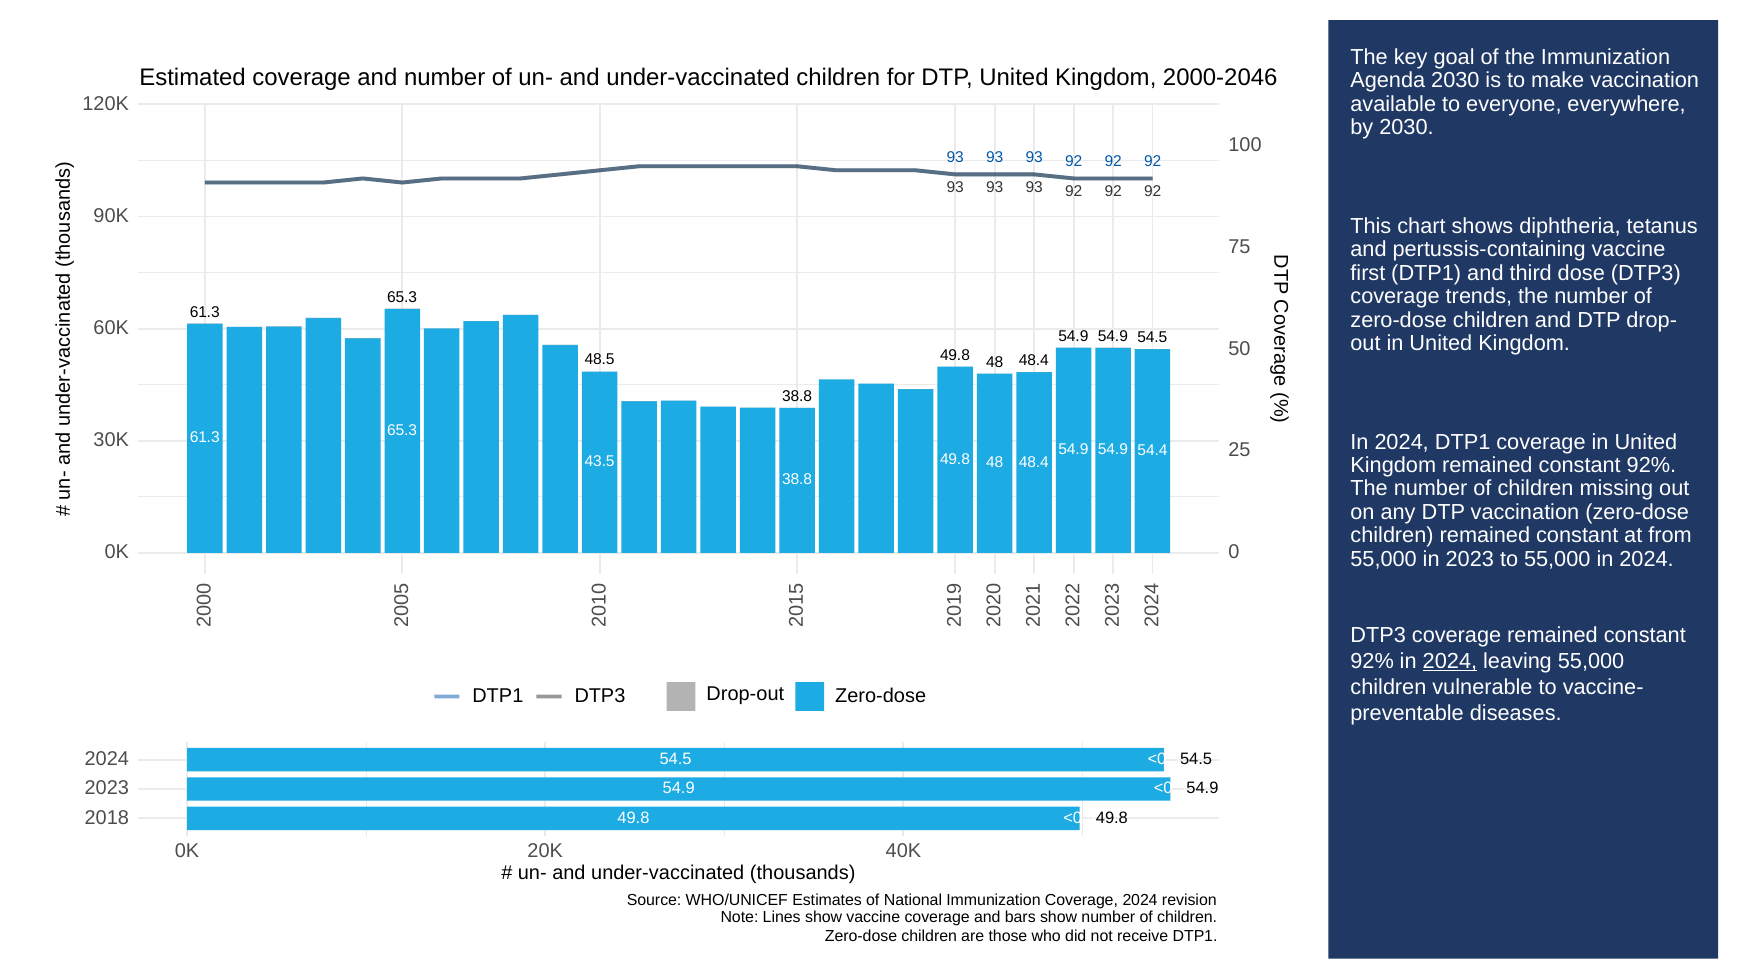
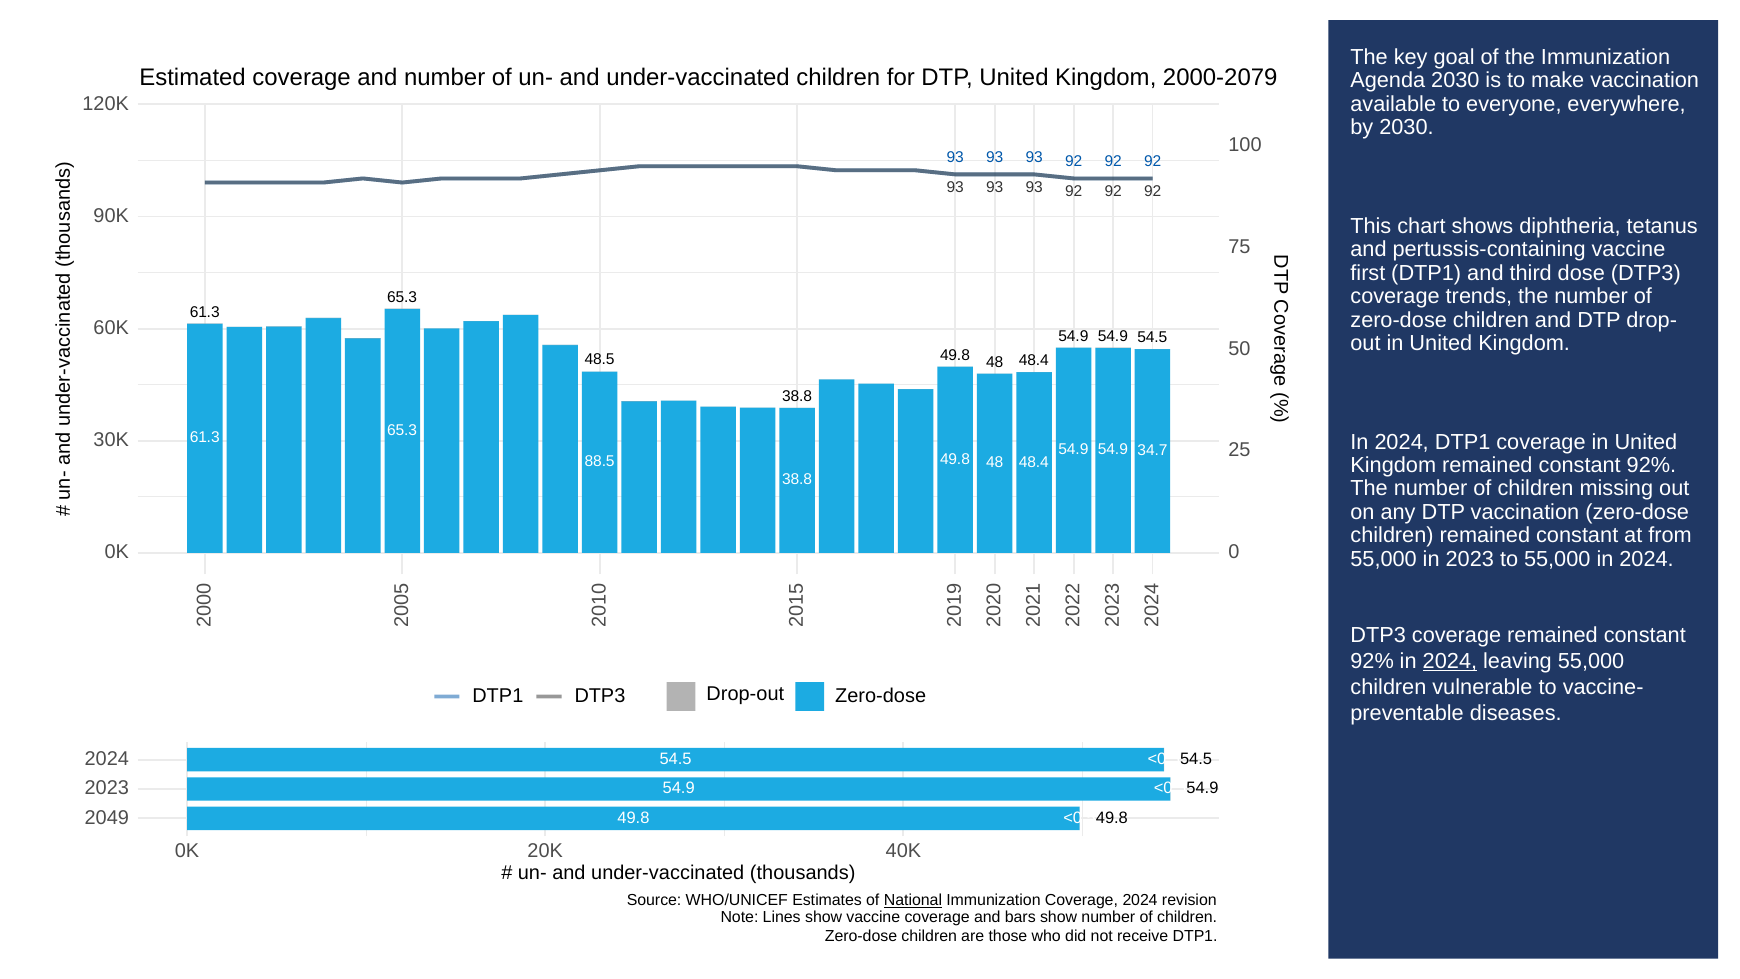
2000-2046: 2000-2046 -> 2000-2079 (1220, 77)
54.4: 54.4 -> 34.7 (1152, 450)
43.5: 43.5 -> 88.5 (600, 461)
2018: 2018 -> 2049 (107, 817)
National underline: none -> present (913, 900)
